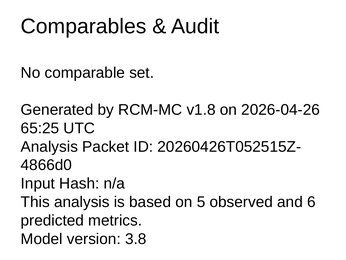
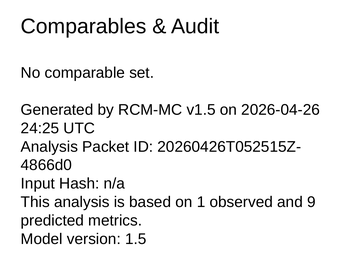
v1.8: v1.8 -> v1.5 (201, 109)
65:25: 65:25 -> 24:25 (40, 128)
5: 5 -> 1 (201, 202)
6: 6 -> 9 (311, 202)
3.8: 3.8 -> 1.5 (136, 239)
